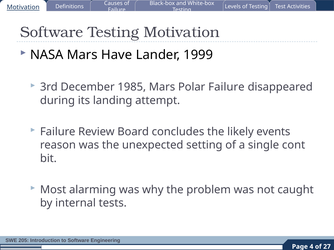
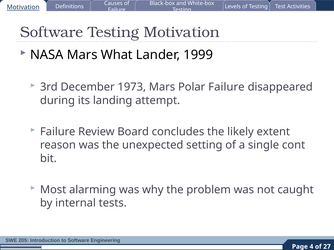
Have: Have -> What (117, 55)
1985: 1985 -> 1973 (132, 87)
events: events -> extent (273, 132)
